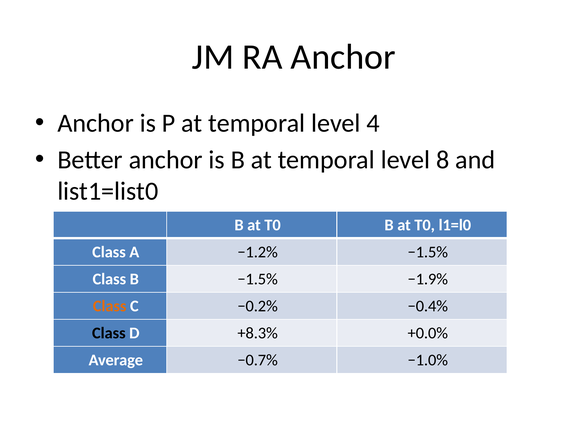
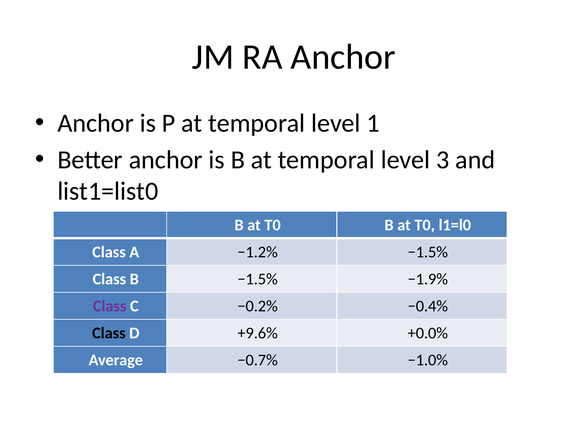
4: 4 -> 1 (373, 123)
8: 8 -> 3 (443, 160)
Class colour: orange -> purple (110, 306)
+8.3%: +8.3% -> +9.6% (258, 333)
